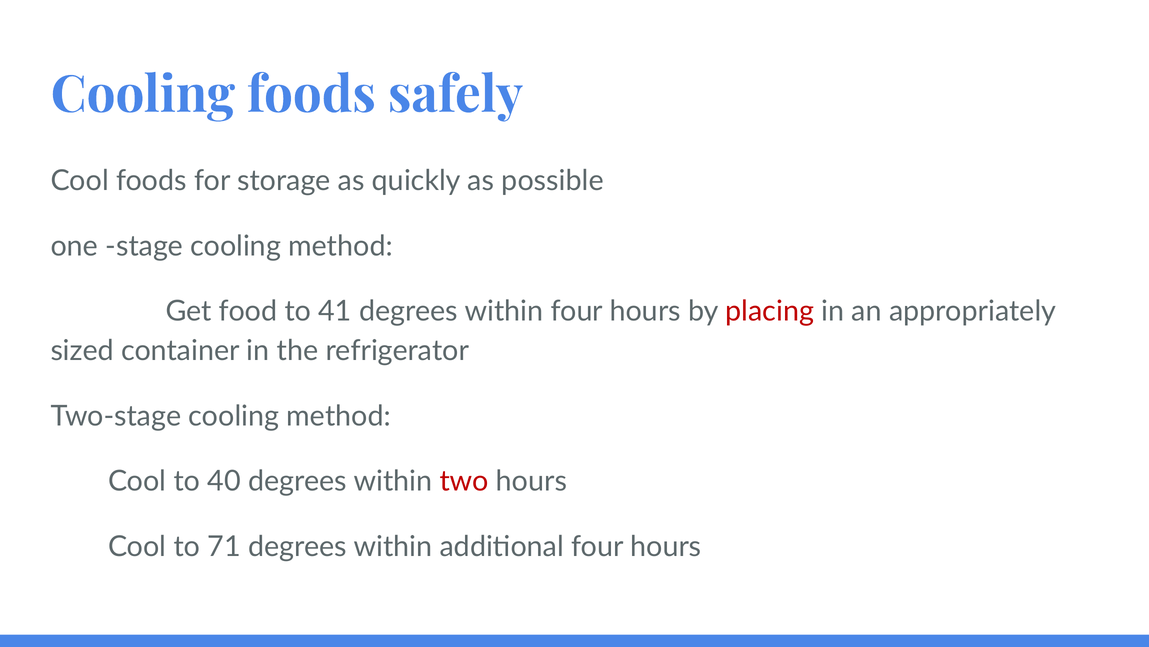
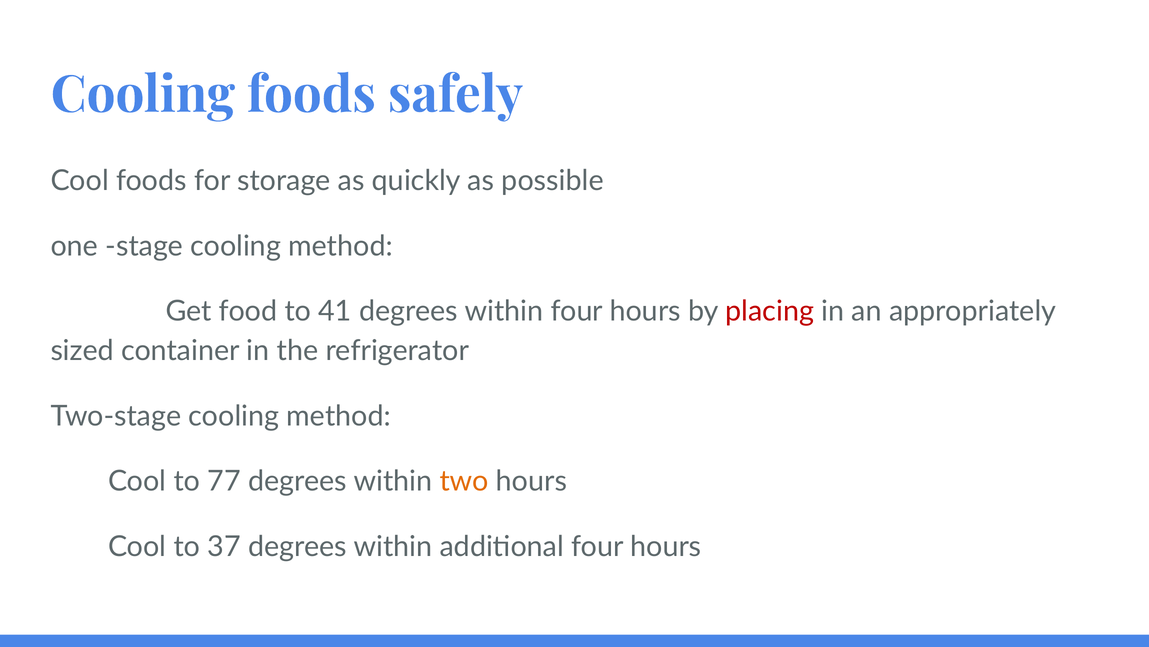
40: 40 -> 77 (224, 481)
two colour: red -> orange (464, 481)
71: 71 -> 37 (224, 546)
